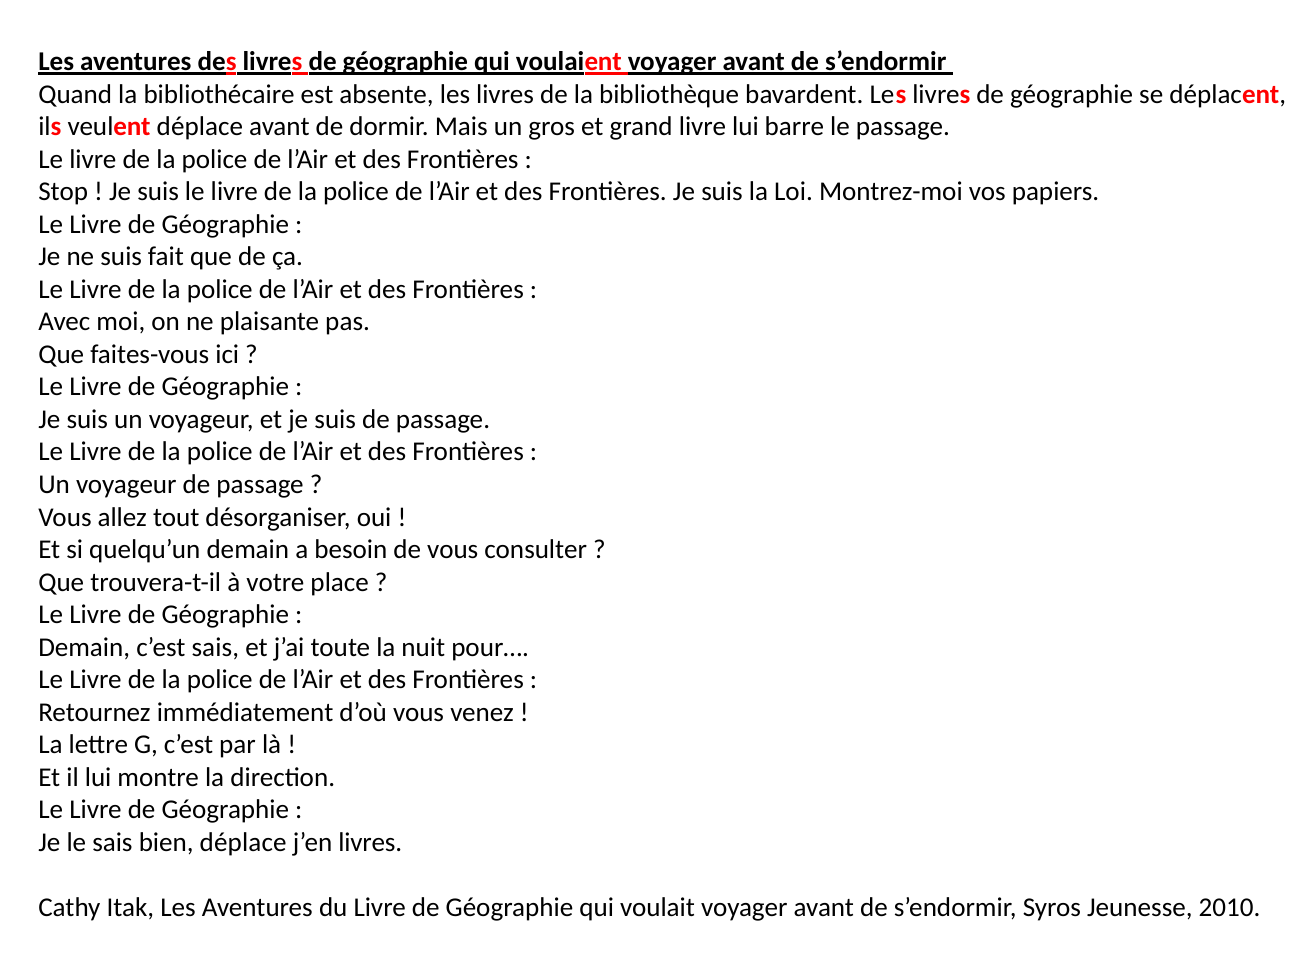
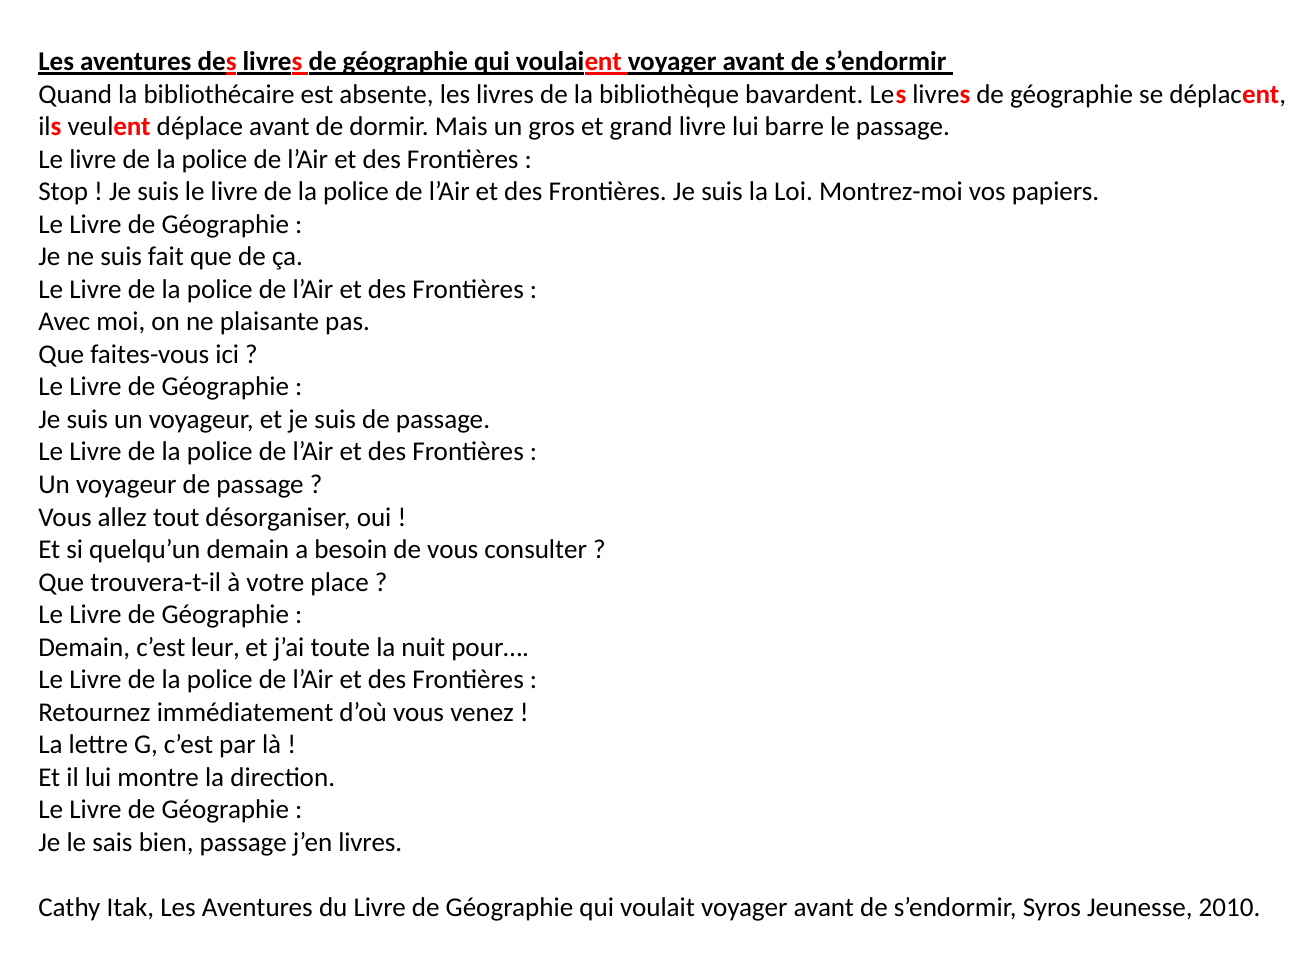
c’est sais: sais -> leur (215, 647)
bien déplace: déplace -> passage (243, 842)
